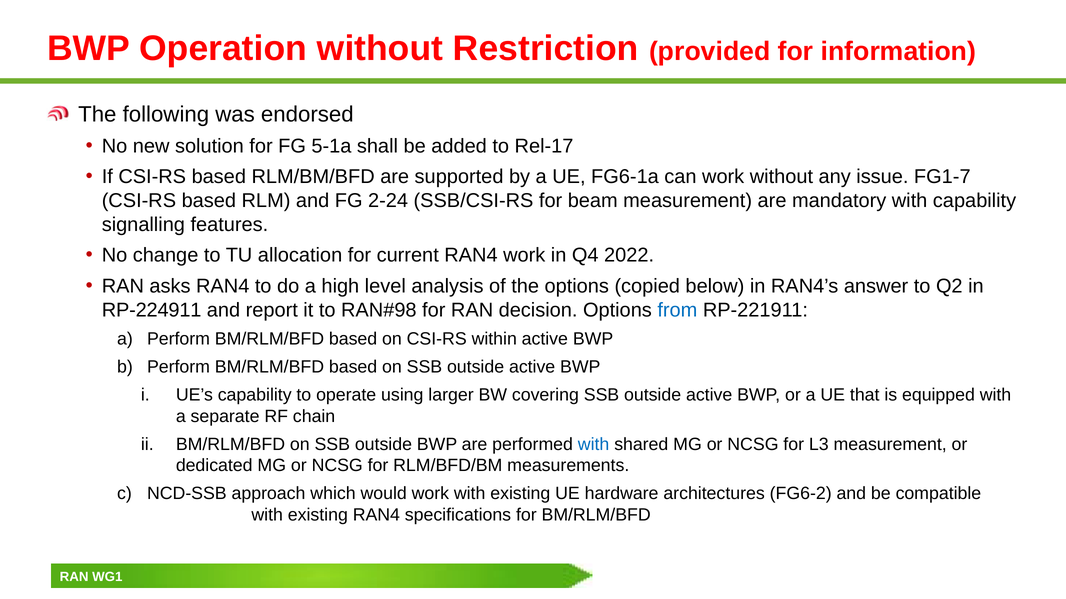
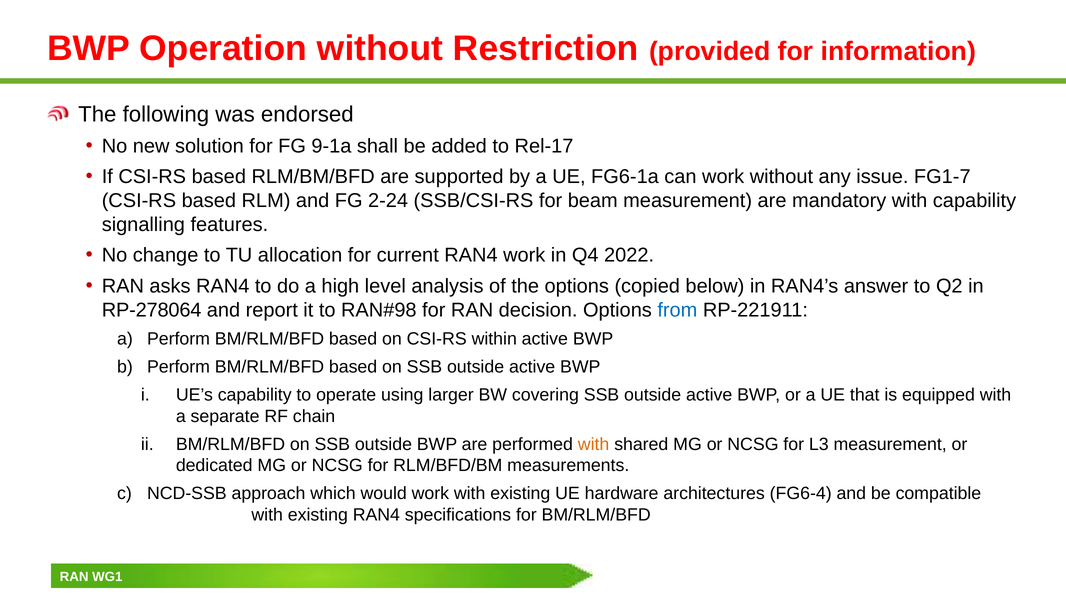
5-1a: 5-1a -> 9-1a (331, 146)
RP-224911: RP-224911 -> RP-278064 (152, 310)
with colour: blue -> orange (594, 445)
FG6-2: FG6-2 -> FG6-4 (801, 494)
